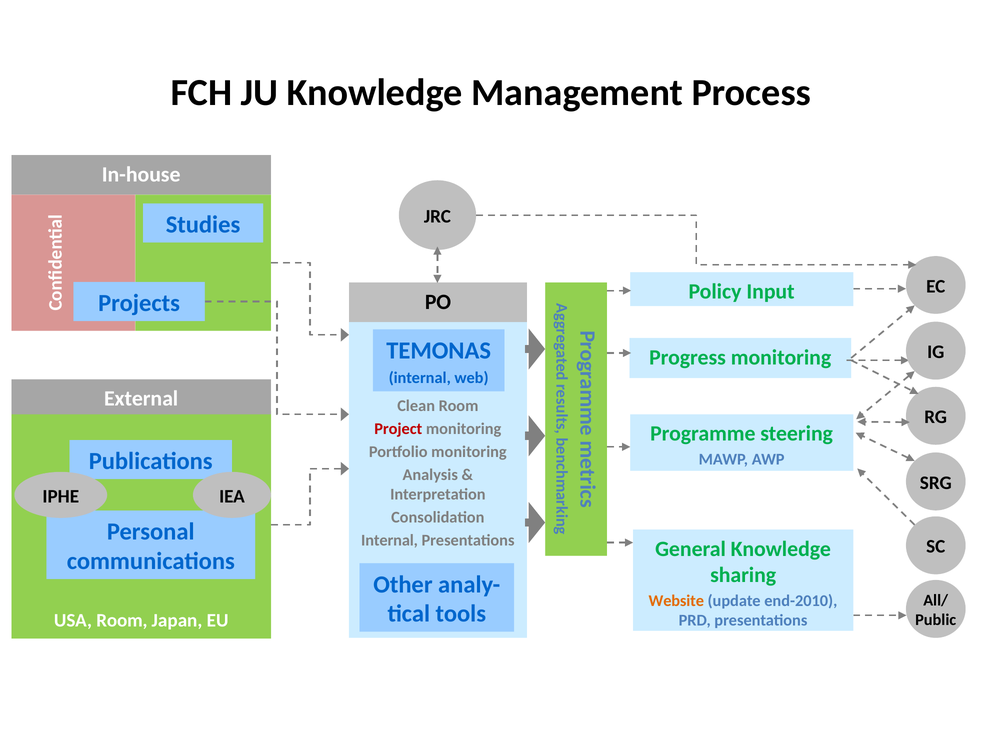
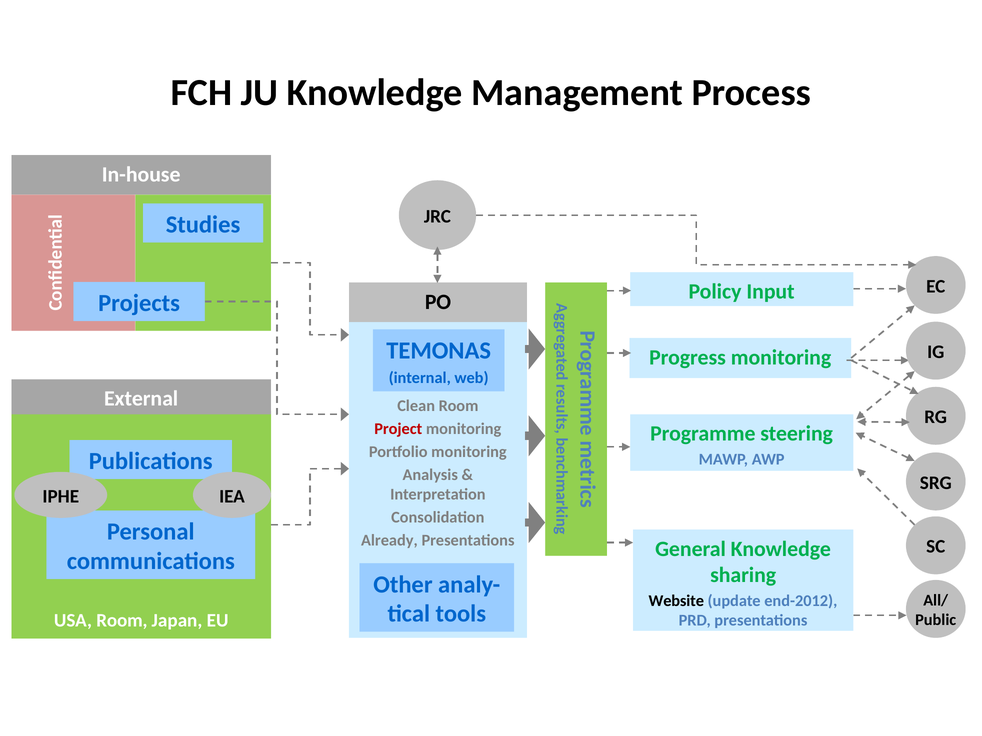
Internal: Internal -> Already (389, 541)
Website colour: orange -> black (676, 601)
end-2010: end-2010 -> end-2012 (801, 601)
